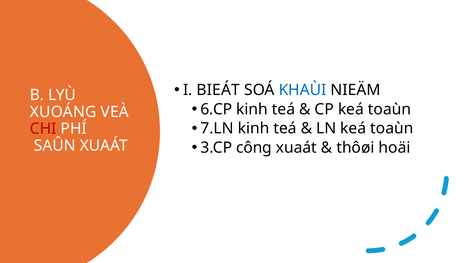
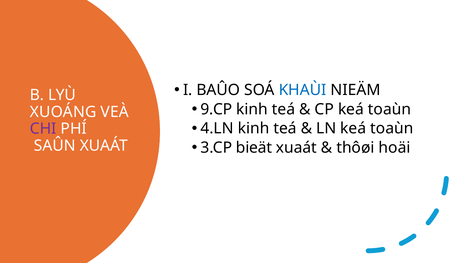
BIEÁT: BIEÁT -> BAÛO (218, 90)
6.CP: 6.CP -> 9.CP (216, 109)
7.LN: 7.LN -> 4.LN (217, 129)
CHI colour: red -> purple (43, 129)
công: công -> bieät (254, 148)
